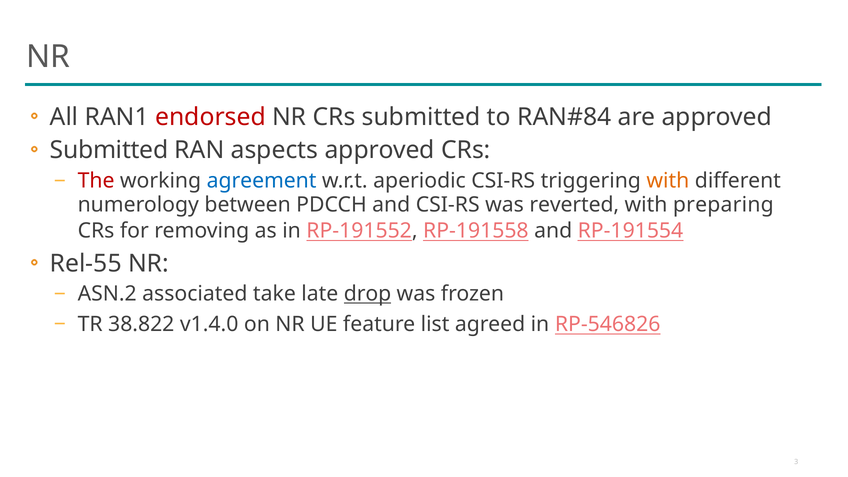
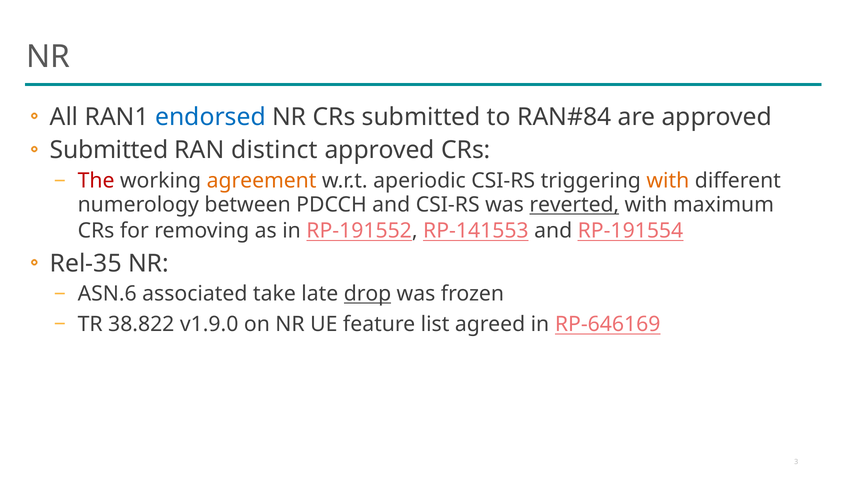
endorsed colour: red -> blue (210, 117)
aspects: aspects -> distinct (274, 150)
agreement colour: blue -> orange (262, 181)
reverted underline: none -> present (574, 205)
preparing: preparing -> maximum (723, 205)
RP-191558: RP-191558 -> RP-141553 (476, 231)
Rel-55: Rel-55 -> Rel-35 (86, 264)
ASN.2: ASN.2 -> ASN.6 (107, 294)
v1.4.0: v1.4.0 -> v1.9.0 (209, 324)
RP-546826: RP-546826 -> RP-646169 (608, 324)
